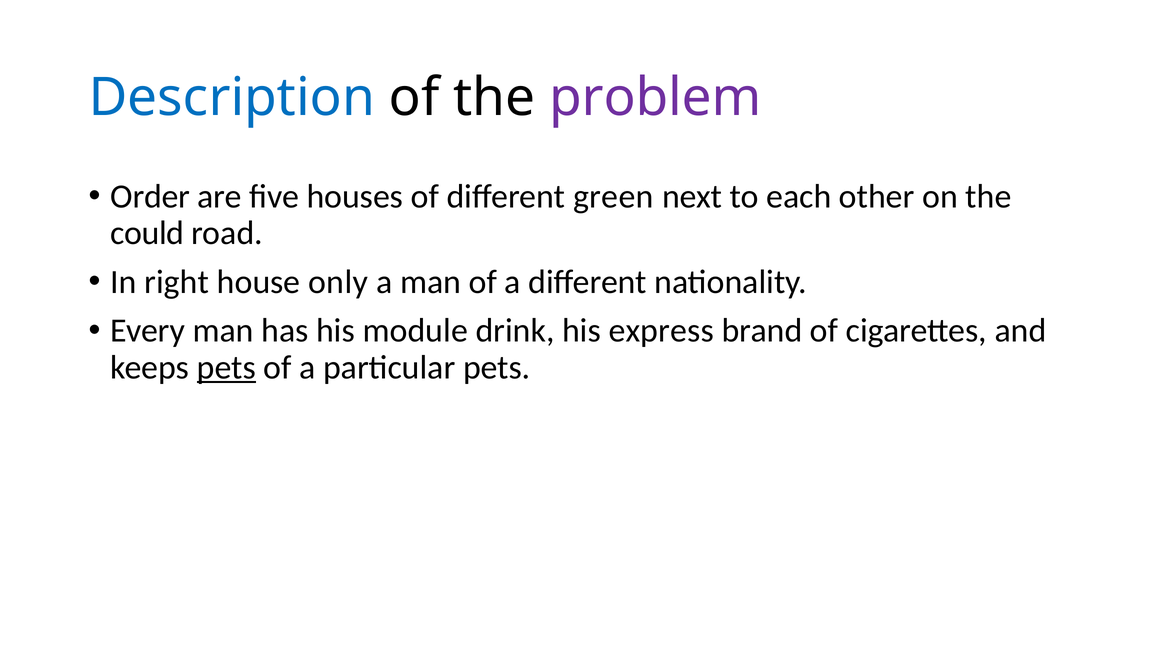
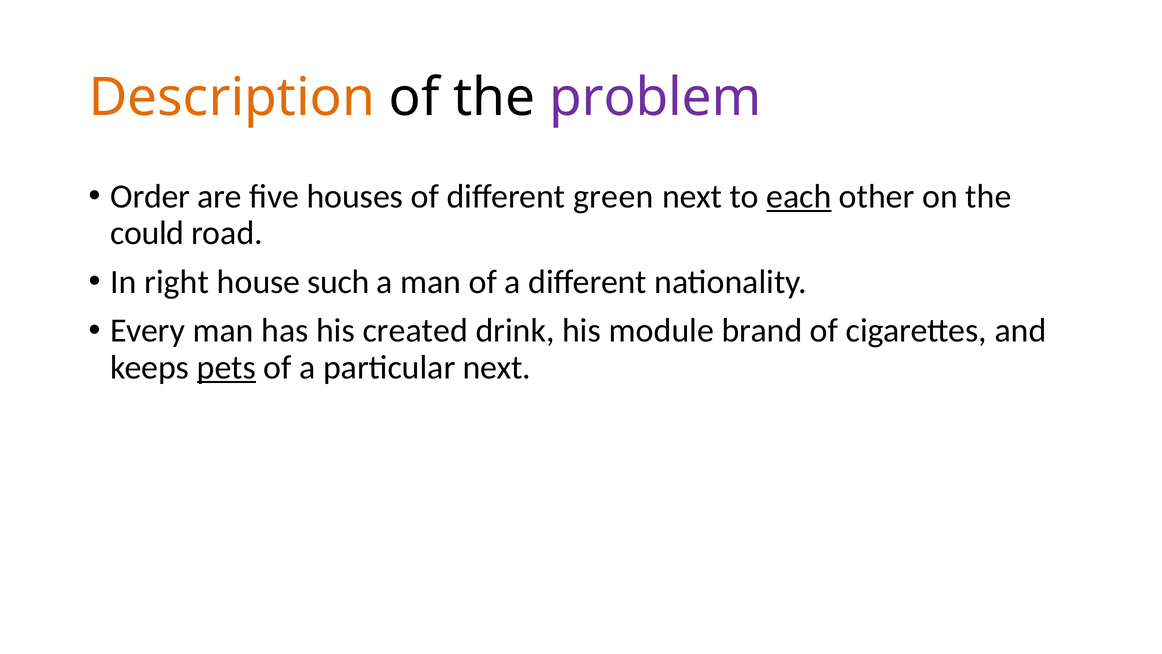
Description colour: blue -> orange (232, 98)
each underline: none -> present (799, 196)
only: only -> such (338, 282)
module: module -> created (415, 331)
express: express -> module (661, 331)
particular pets: pets -> next (497, 367)
